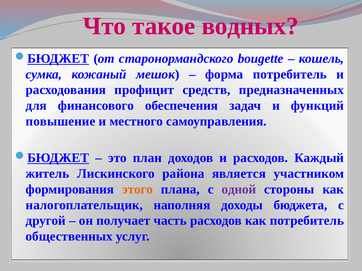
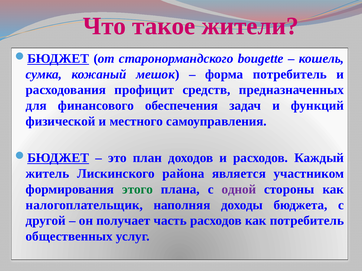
водных: водных -> жители (250, 26)
повышение: повышение -> физической (61, 122)
этого colour: orange -> green (138, 190)
